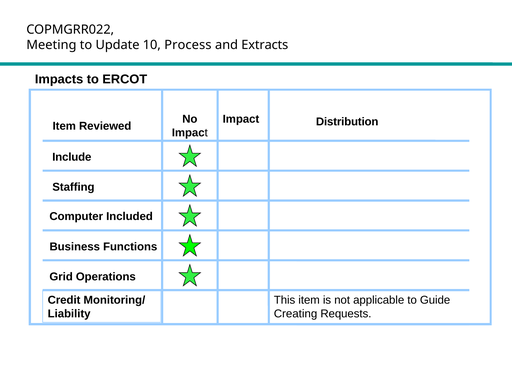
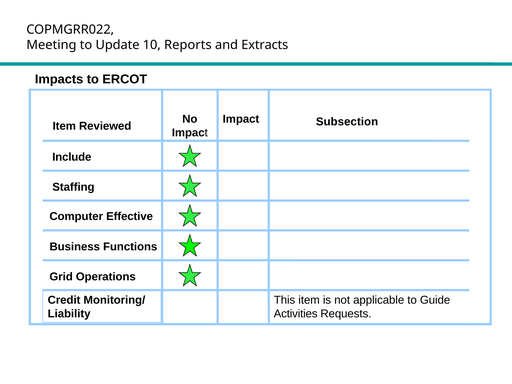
Process: Process -> Reports (188, 45)
Distribution: Distribution -> Subsection (347, 122)
Included: Included -> Effective (130, 216)
Creating: Creating -> Activities (296, 314)
